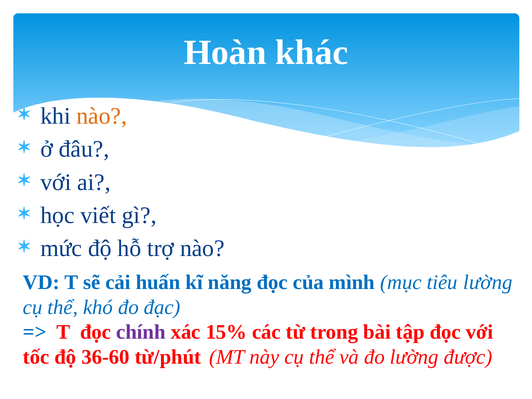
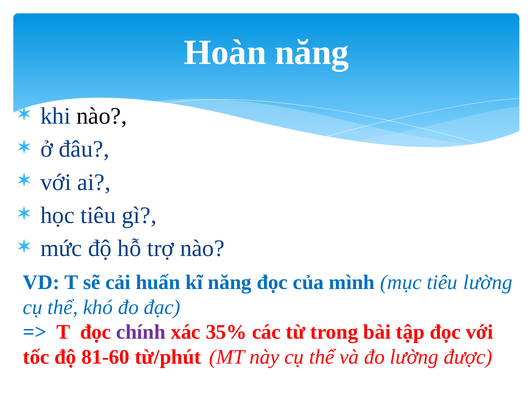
Hoàn khác: khác -> năng (312, 52)
nào colour: orange -> black (102, 116)
học viết: viết -> tiêu (98, 215)
15%: 15% -> 35% (226, 332)
36-60: 36-60 -> 81-60 (106, 357)
